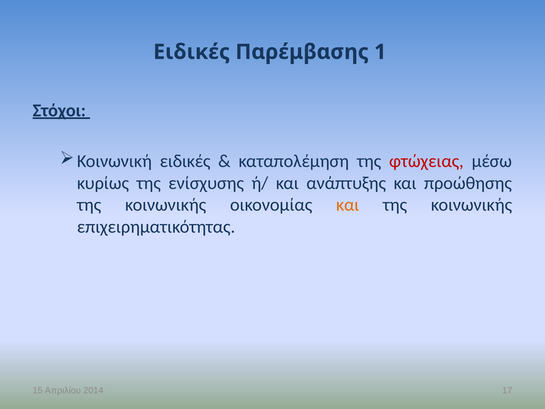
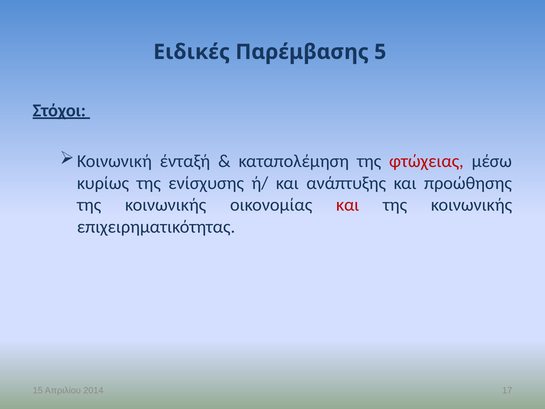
1: 1 -> 5 (380, 52)
Κοινωνική ειδικές: ειδικές -> ένταξή (185, 161)
και colour: orange -> red (348, 205)
